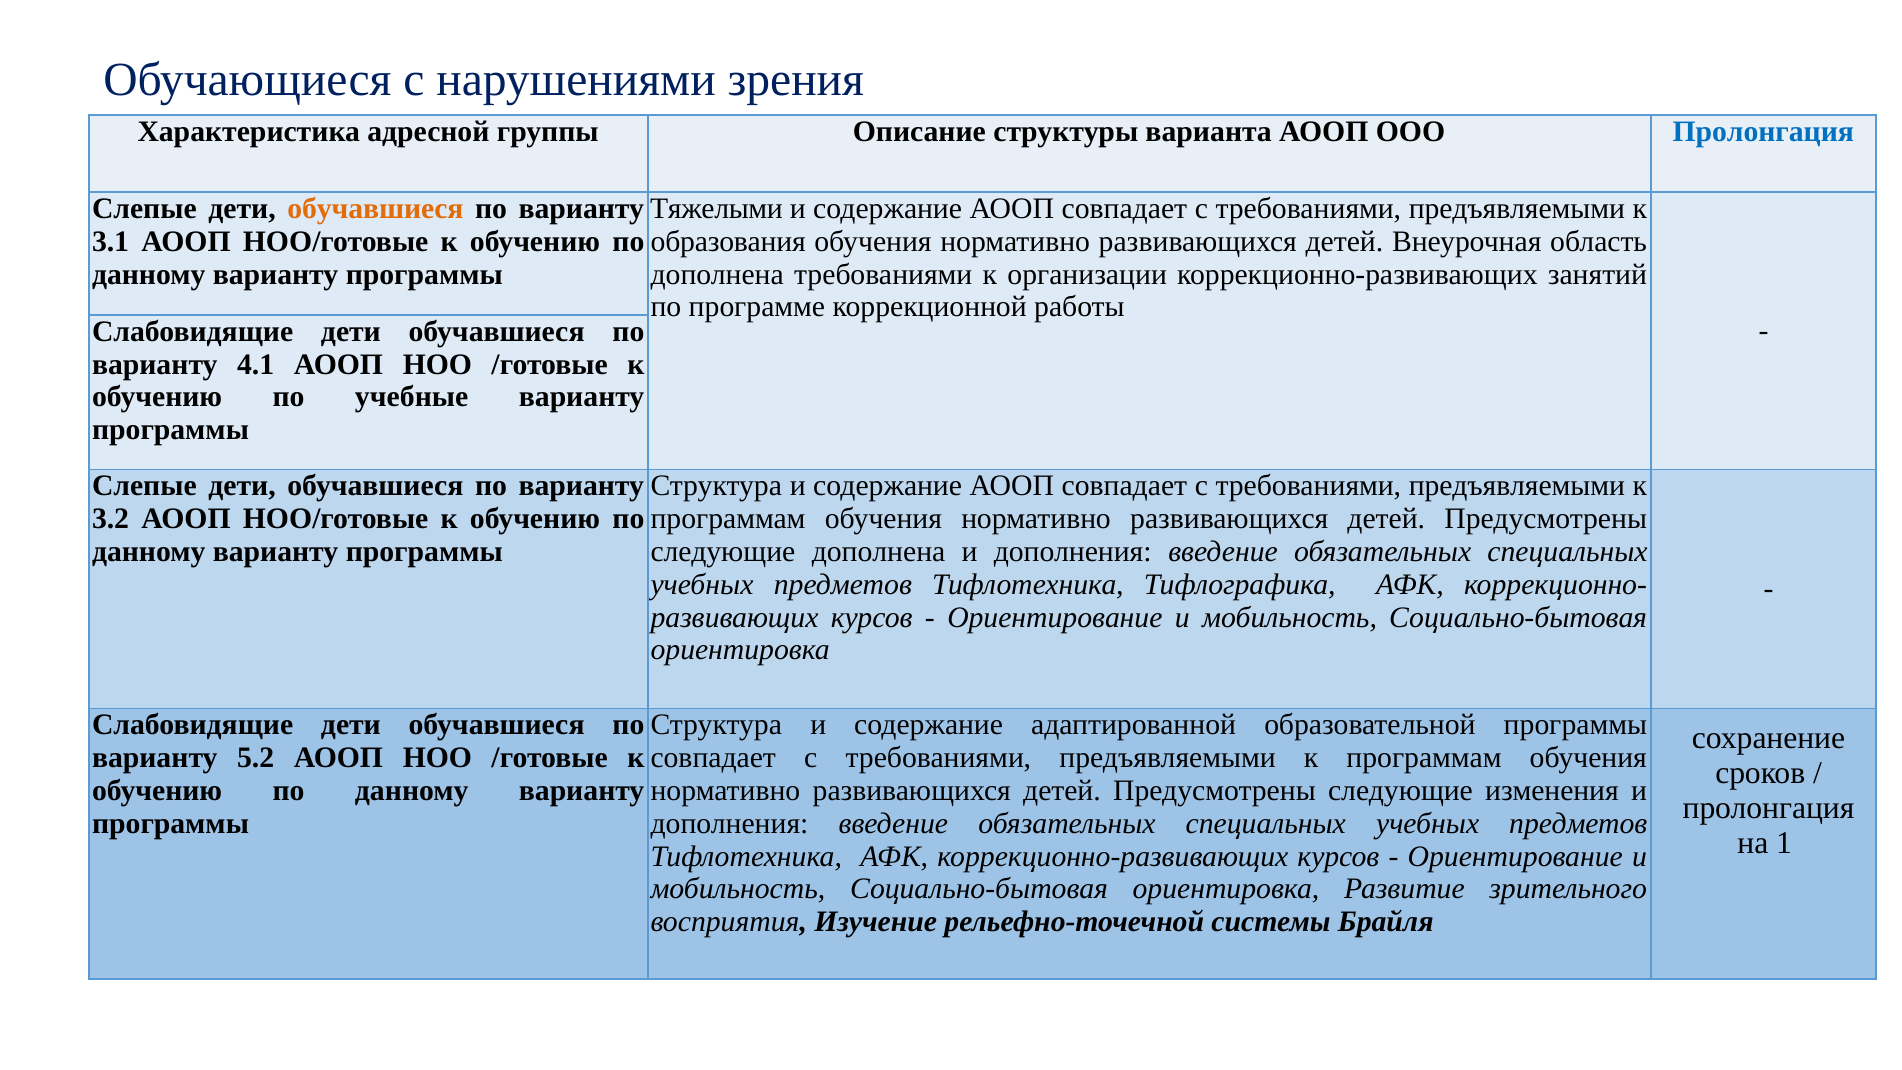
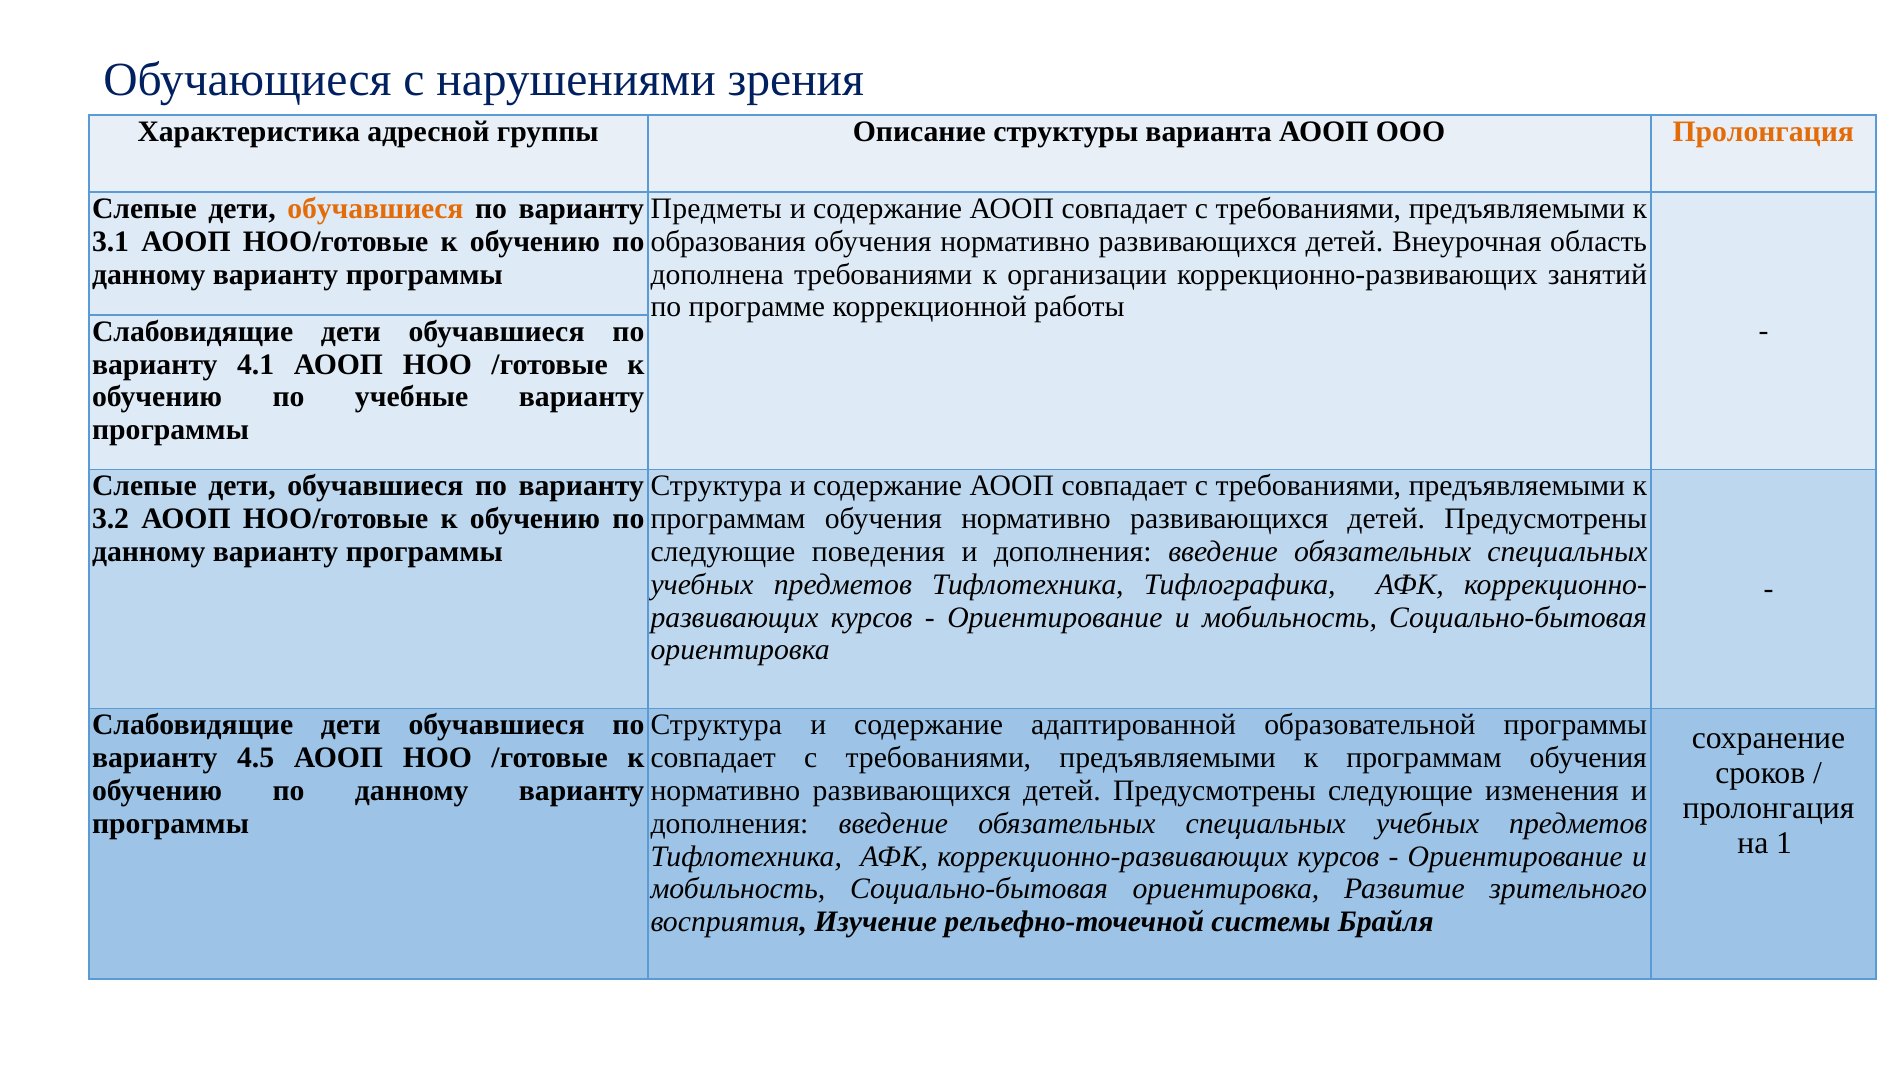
Пролонгация colour: blue -> orange (1763, 131)
Тяжелыми: Тяжелыми -> Предметы (716, 209)
следующие дополнена: дополнена -> поведения (878, 552)
5.2: 5.2 -> 4.5 (256, 758)
